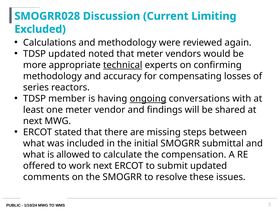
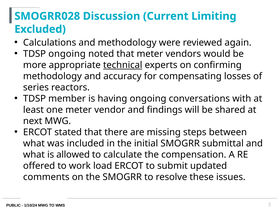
TDSP updated: updated -> ongoing (67, 54)
ongoing underline: present -> none (148, 99)
work next: next -> load (103, 166)
